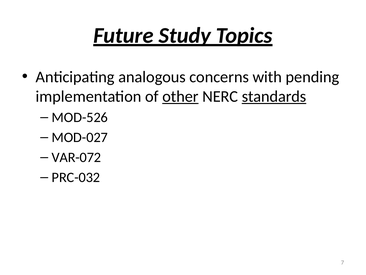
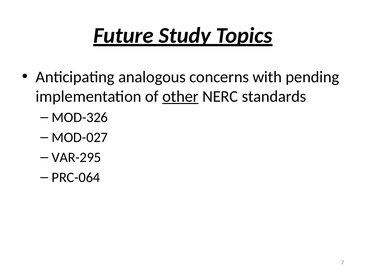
standards underline: present -> none (274, 96)
MOD-526: MOD-526 -> MOD-326 (80, 117)
VAR-072: VAR-072 -> VAR-295 (76, 157)
PRC-032: PRC-032 -> PRC-064 (76, 177)
